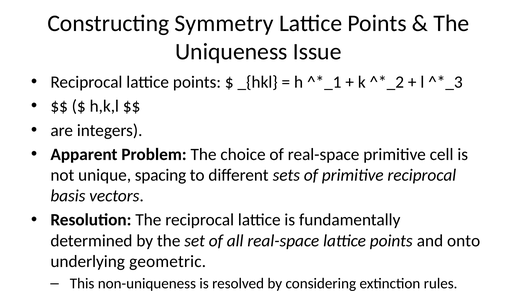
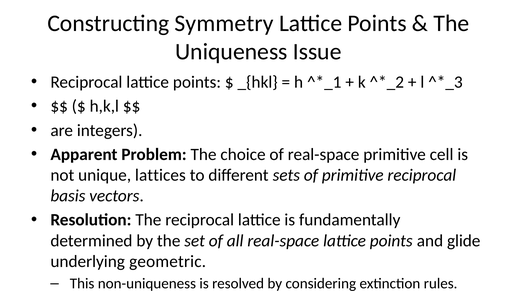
spacing: spacing -> lattices (160, 175)
onto: onto -> glide (464, 241)
